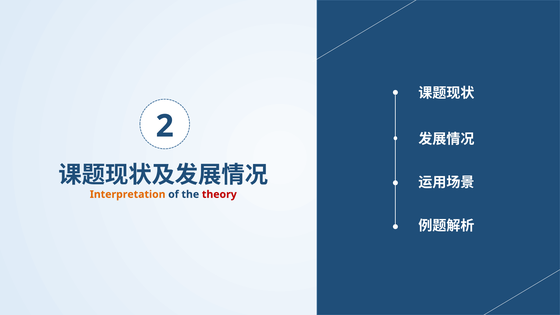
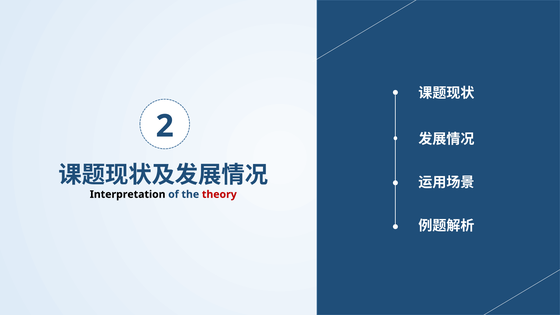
Interpretation colour: orange -> black (128, 194)
